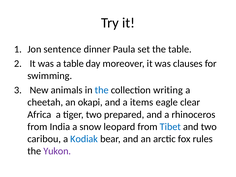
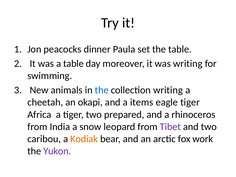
sentence: sentence -> peacocks (63, 49)
was clauses: clauses -> writing (188, 64)
eagle clear: clear -> tiger (190, 102)
Tibet colour: blue -> purple (170, 127)
Kodiak colour: blue -> orange (84, 139)
rules: rules -> work (203, 139)
